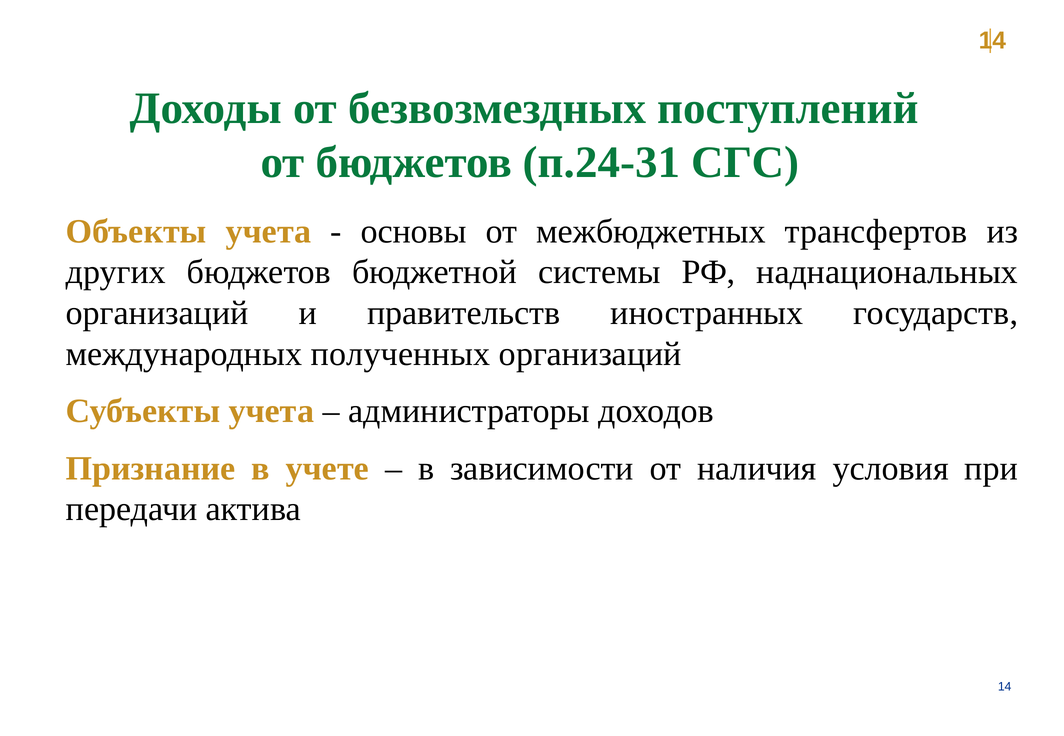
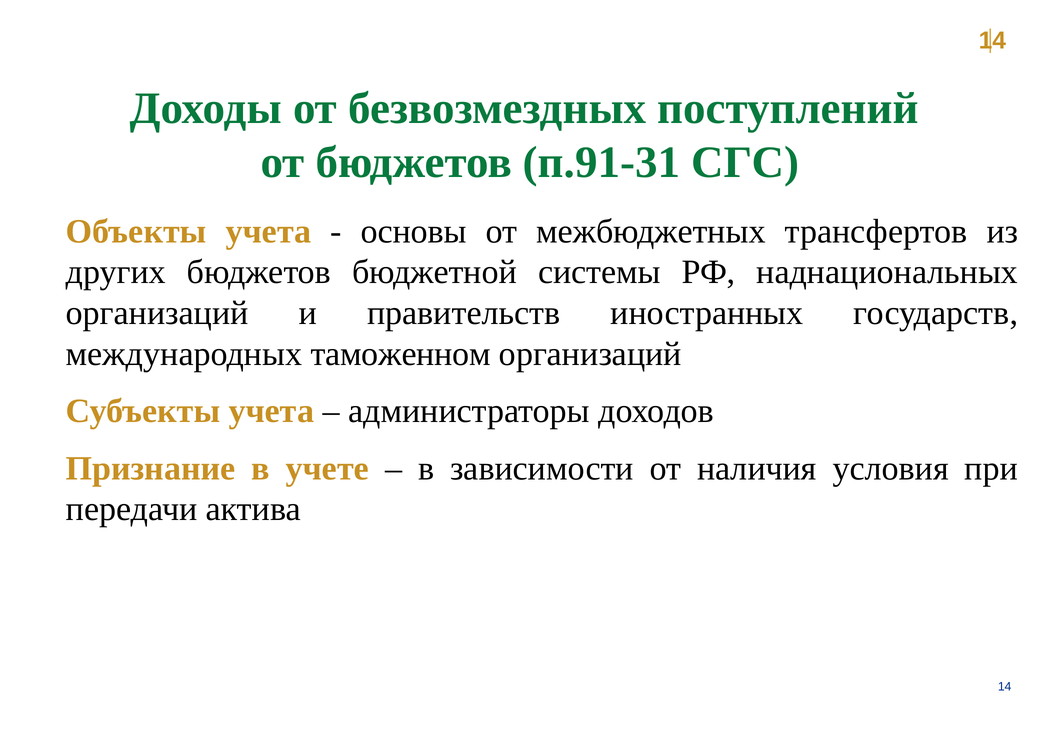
п.24-31: п.24-31 -> п.91-31 (602, 162)
полученных: полученных -> таможенном (401, 354)
